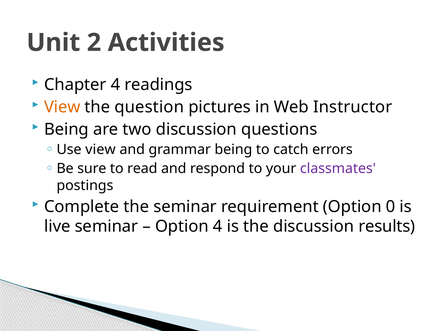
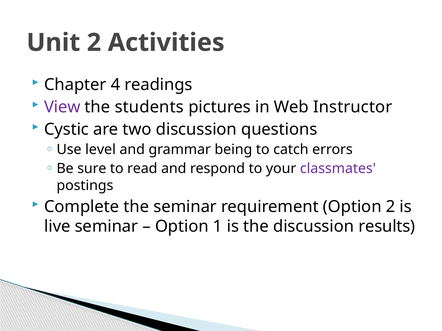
View colour: orange -> purple (62, 107)
question: question -> students (149, 107)
Being: Being -> Cystic (66, 130)
Use view: view -> level (101, 150)
Option 0: 0 -> 2 (391, 207)
Option 4: 4 -> 1 (218, 227)
